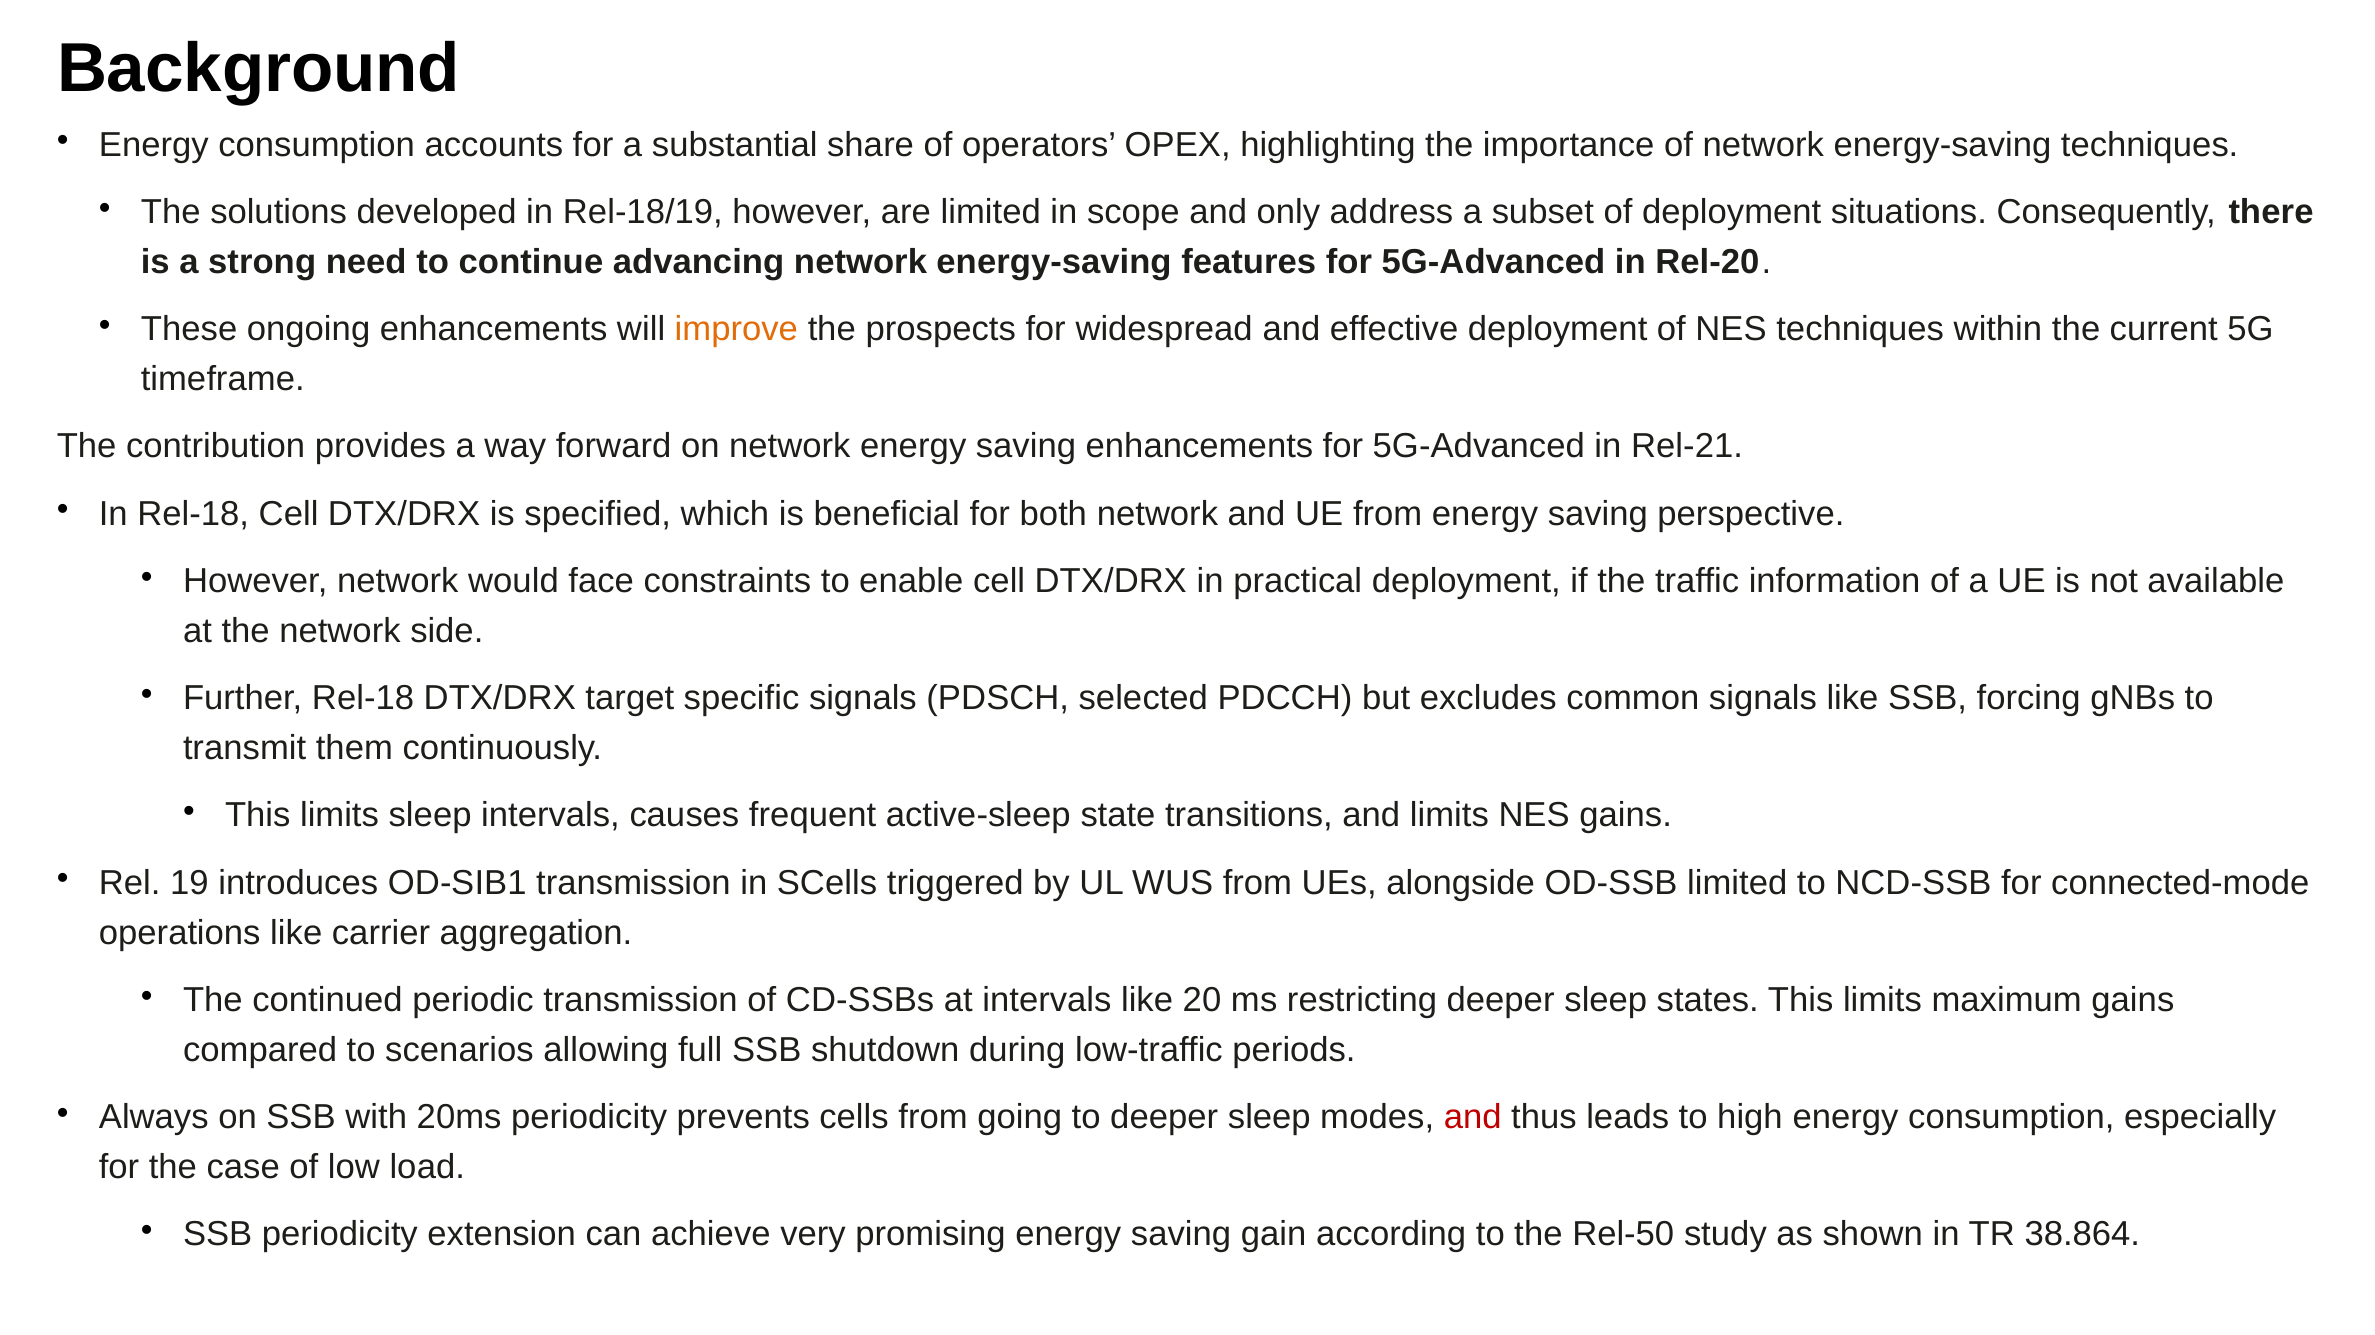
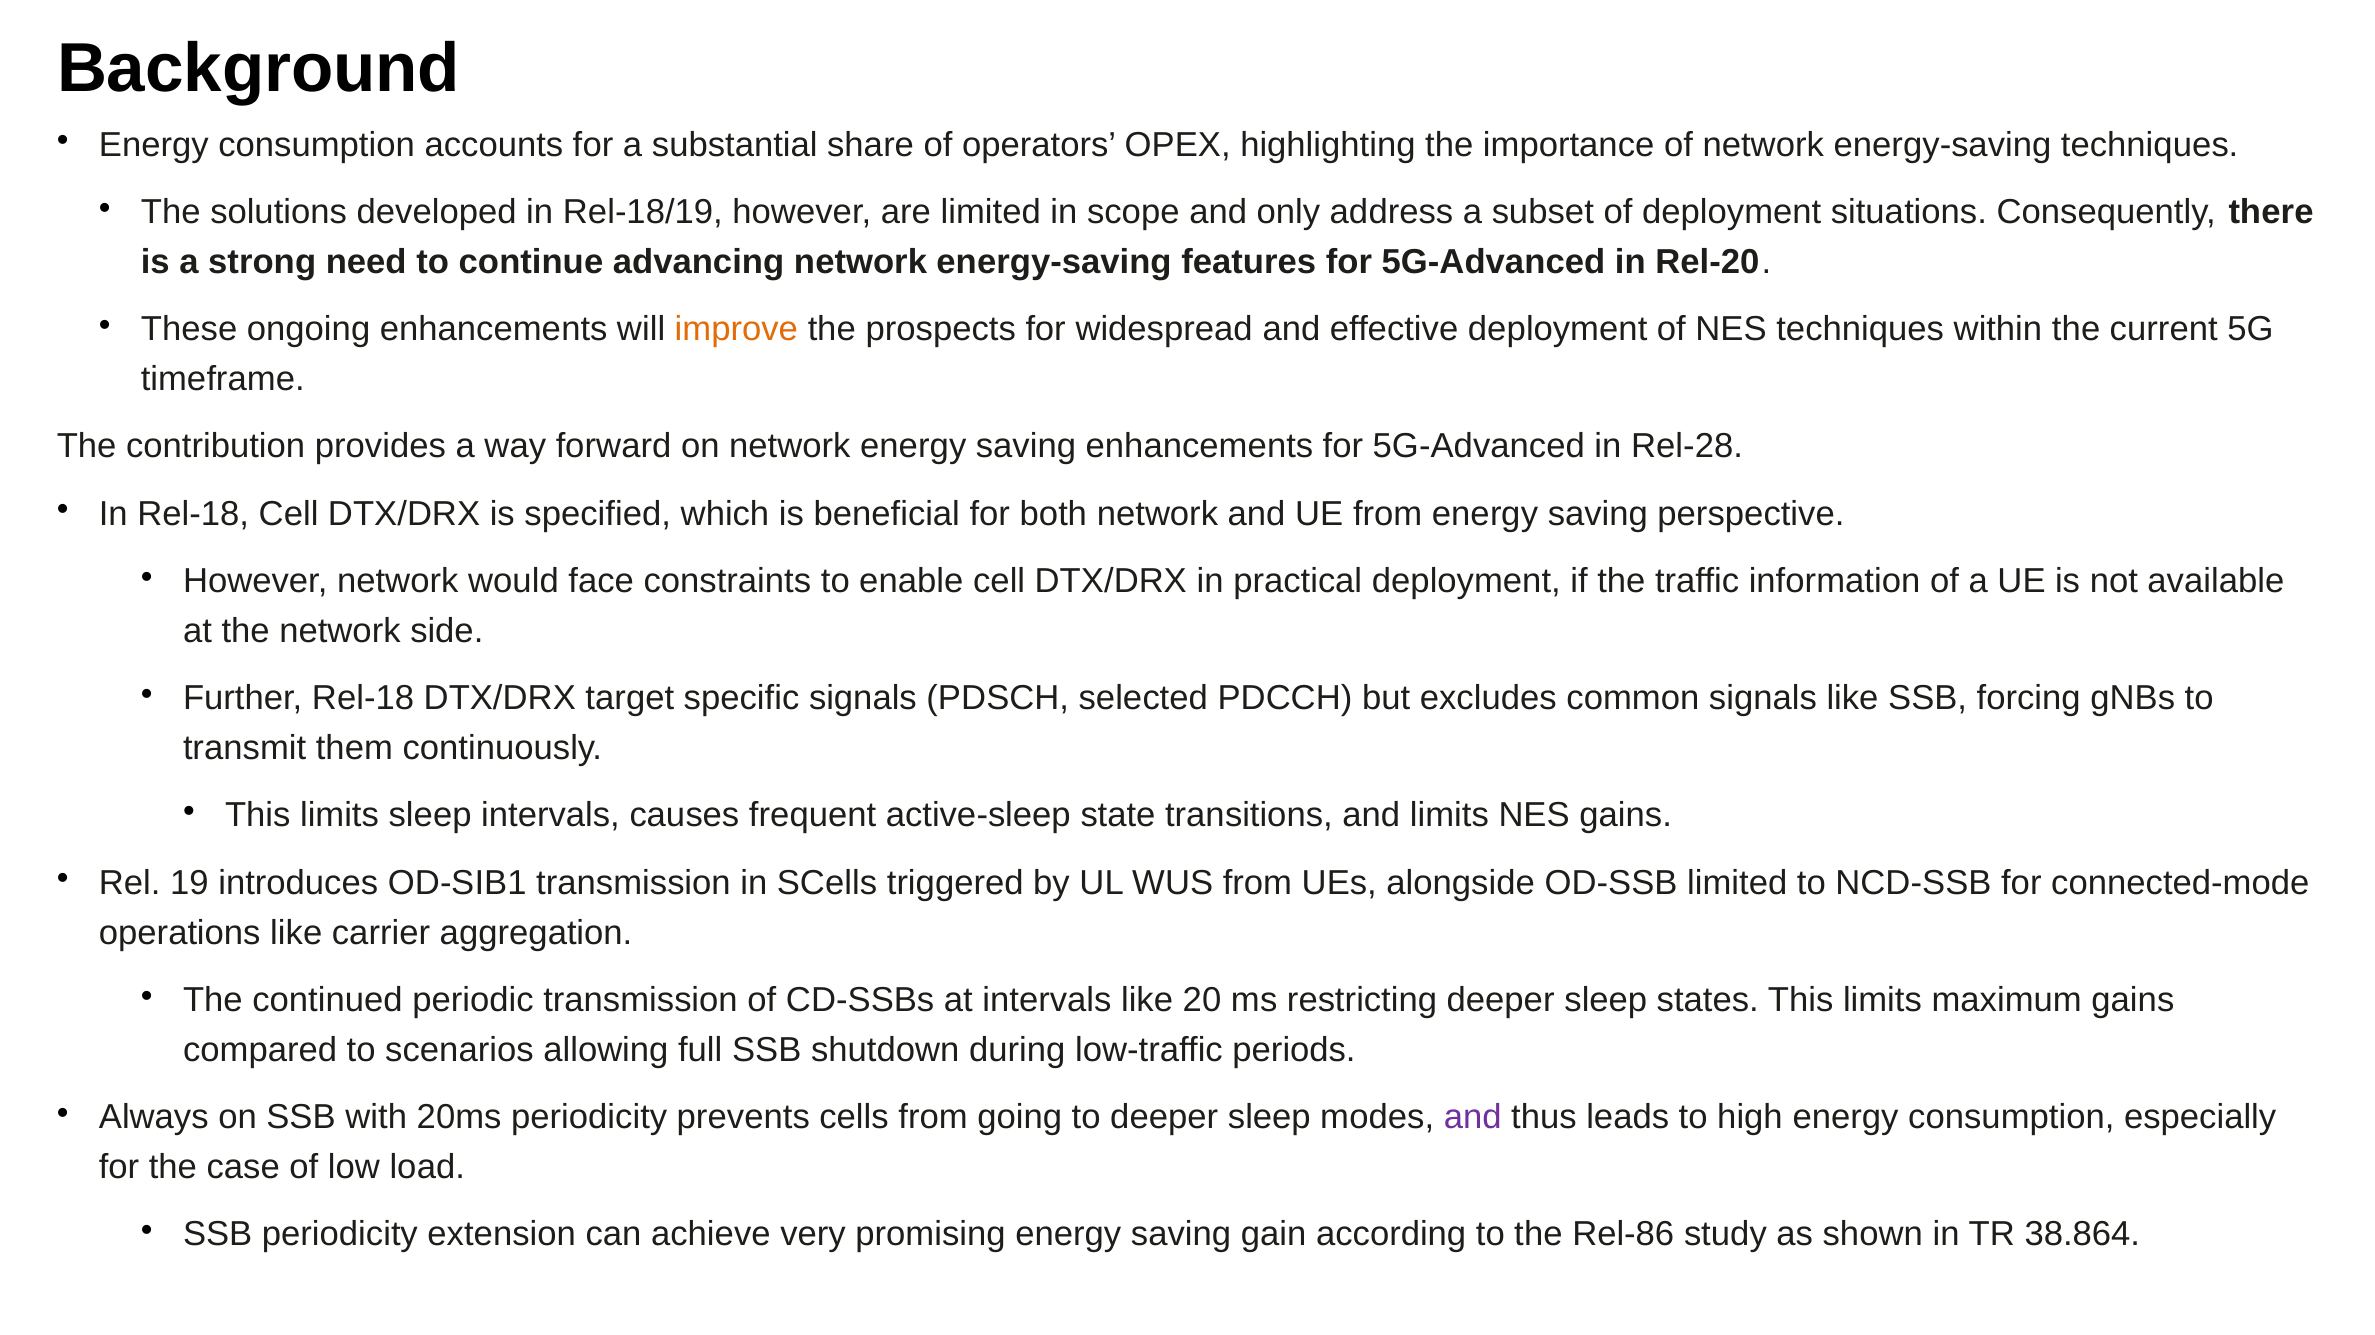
Rel-21: Rel-21 -> Rel-28 (1687, 447)
and colour: red -> purple (1473, 1118)
Rel-50: Rel-50 -> Rel-86 (1623, 1235)
